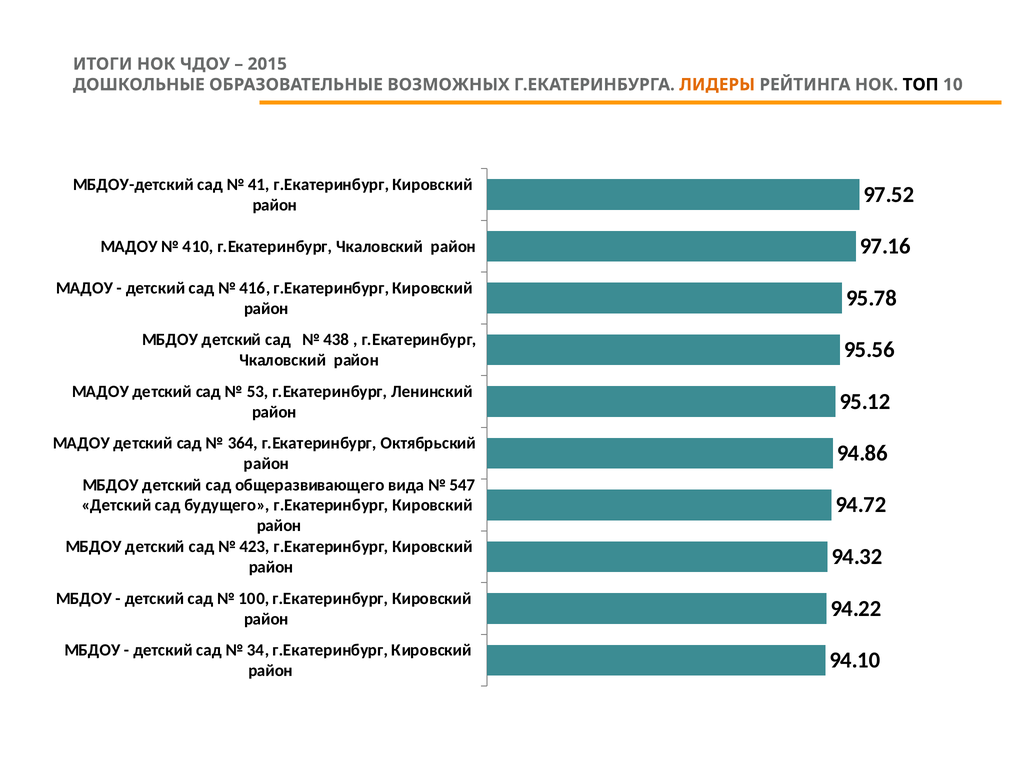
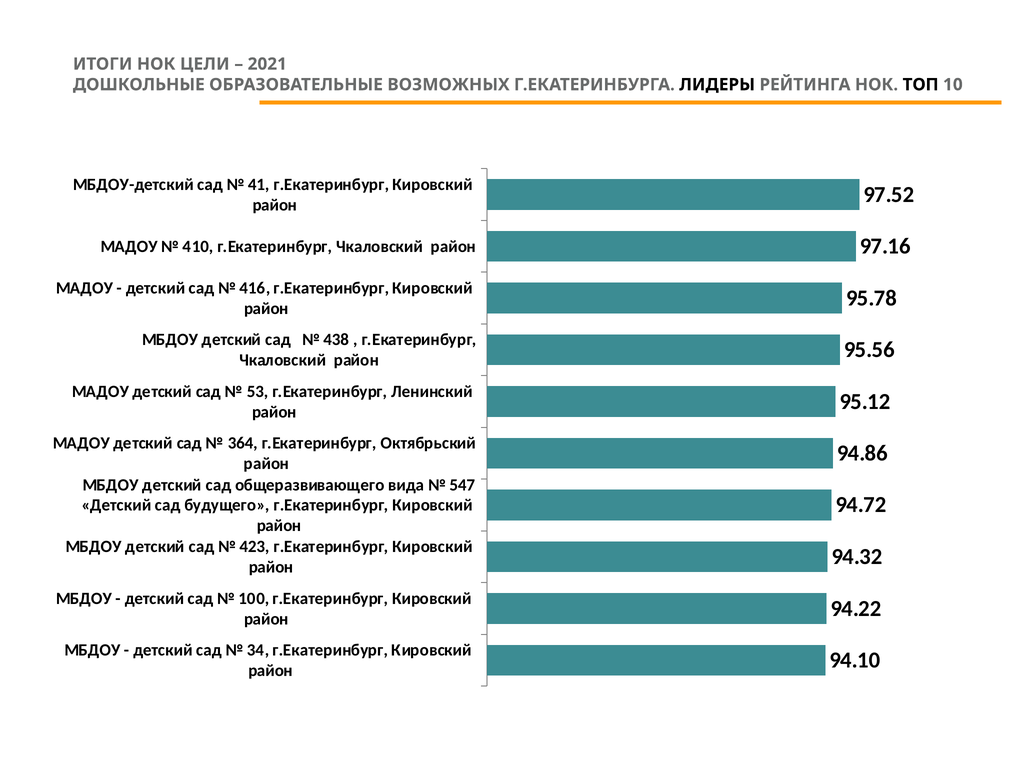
ЧДОУ: ЧДОУ -> ЦЕЛИ (205, 64)
2015: 2015 -> 2021 (267, 64)
ЛИДЕРЫ colour: orange -> black (717, 85)
